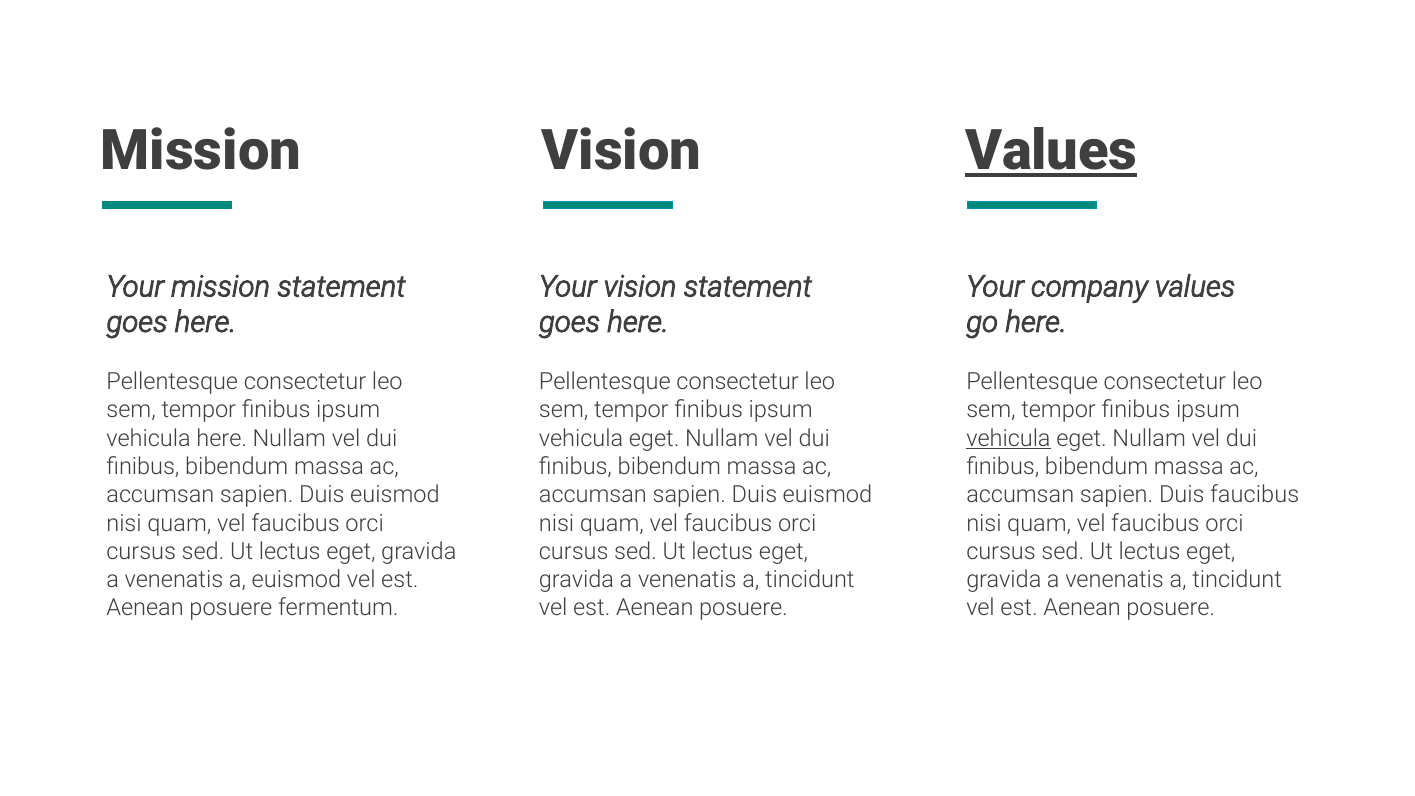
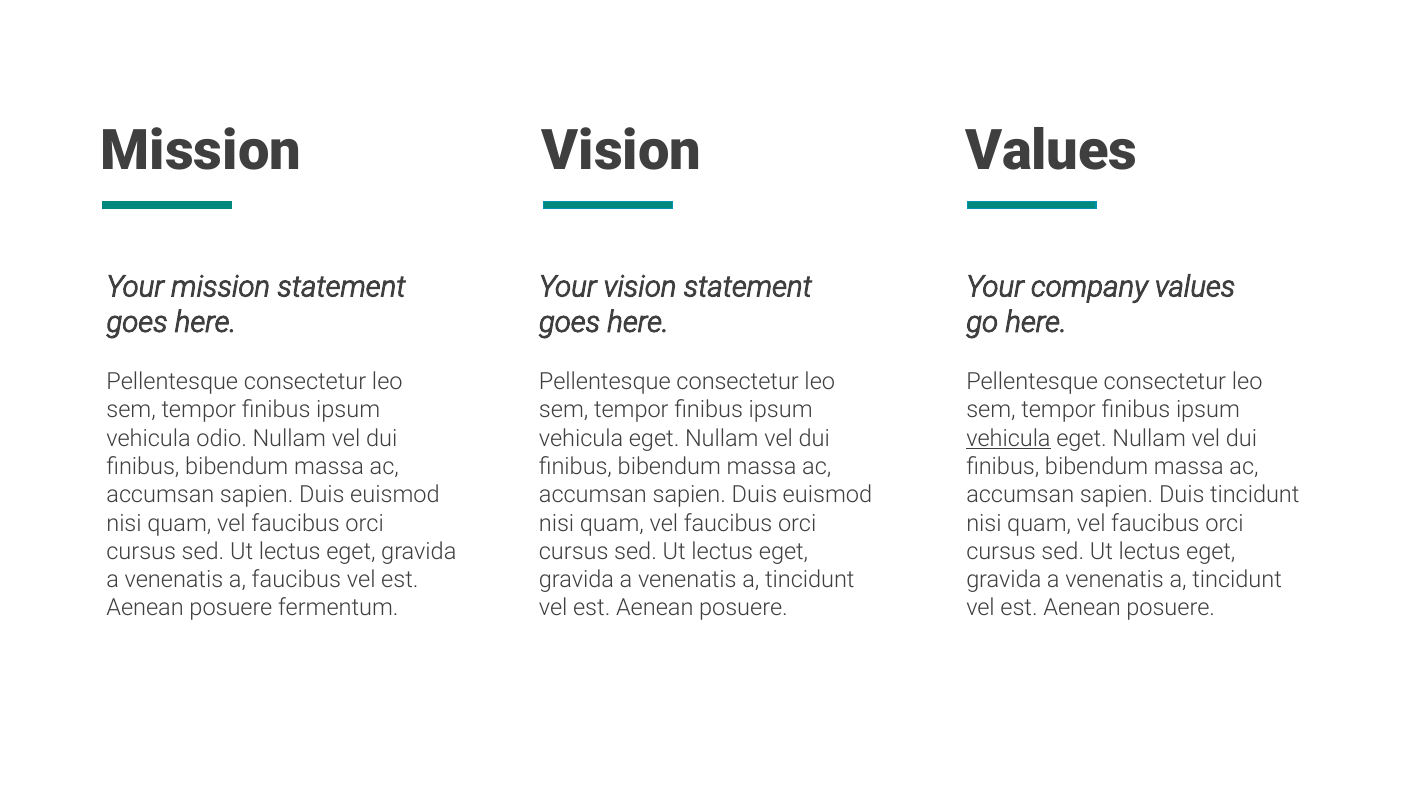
Values underline: present -> none (1051, 151)
vehicula here: here -> odio (222, 438)
Duis faucibus: faucibus -> tincidunt (1255, 495)
a euismod: euismod -> faucibus (296, 580)
